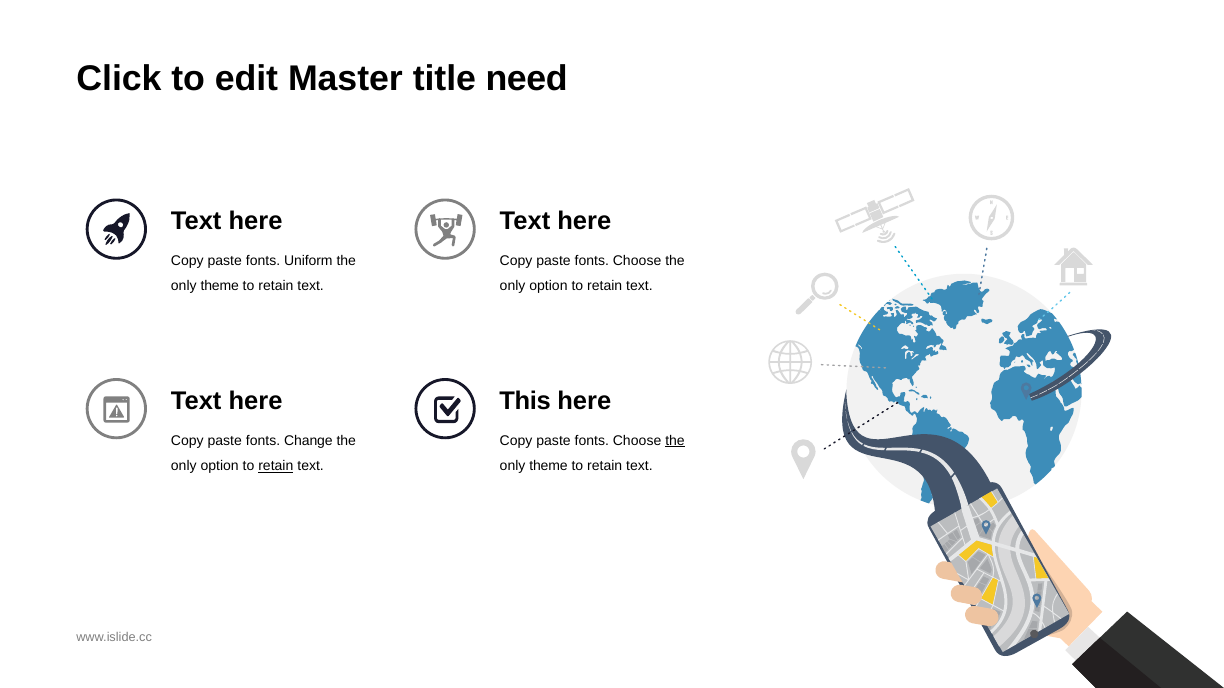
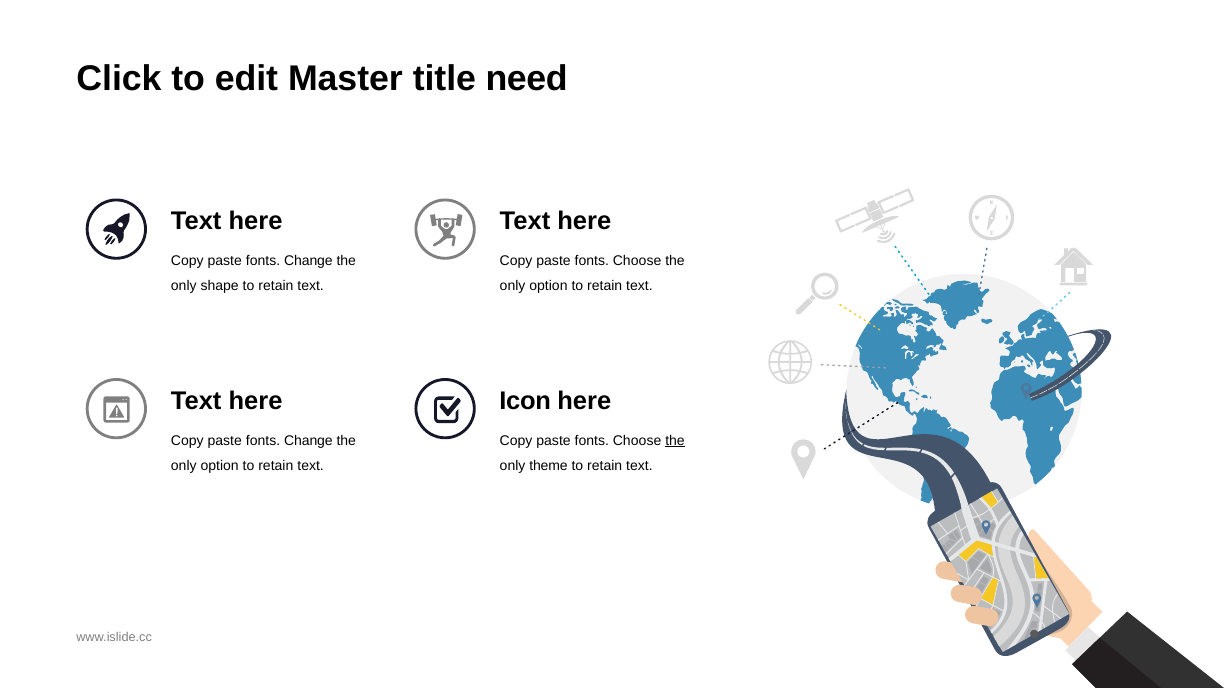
Uniform: Uniform -> Change (308, 261)
theme: theme -> shape (220, 287)
This: This -> Icon (525, 401)
retain underline: present -> none (276, 466)
